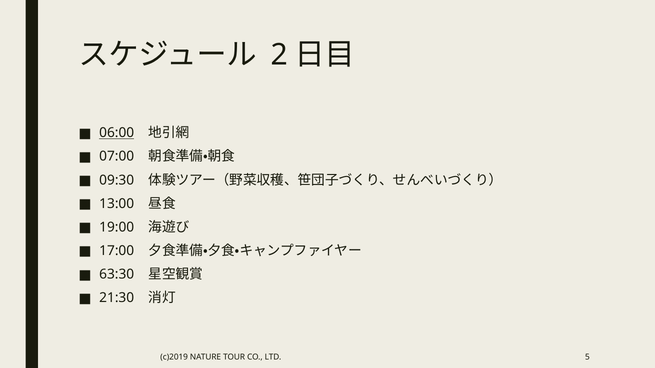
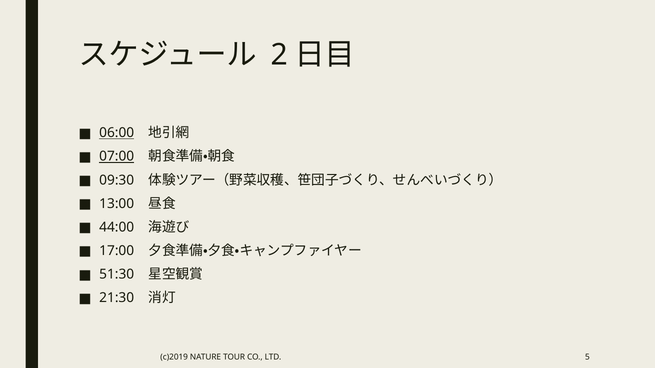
07:00 underline: none -> present (117, 157)
19:00: 19:00 -> 44:00 (117, 227)
63:30: 63:30 -> 51:30 (117, 275)
